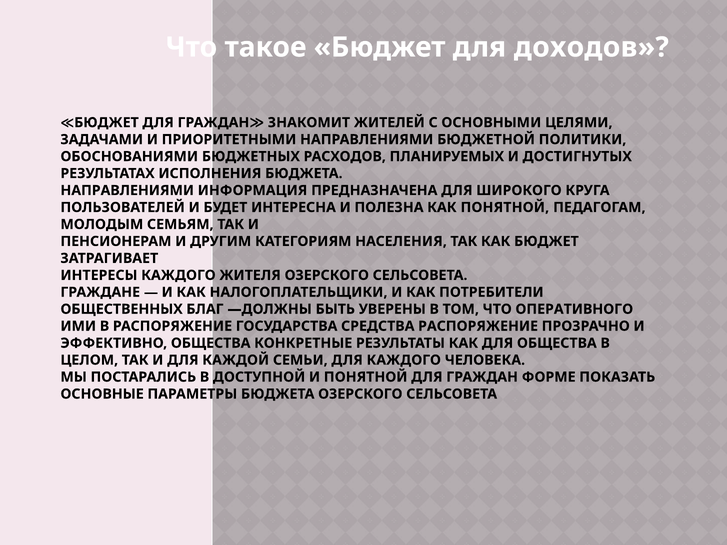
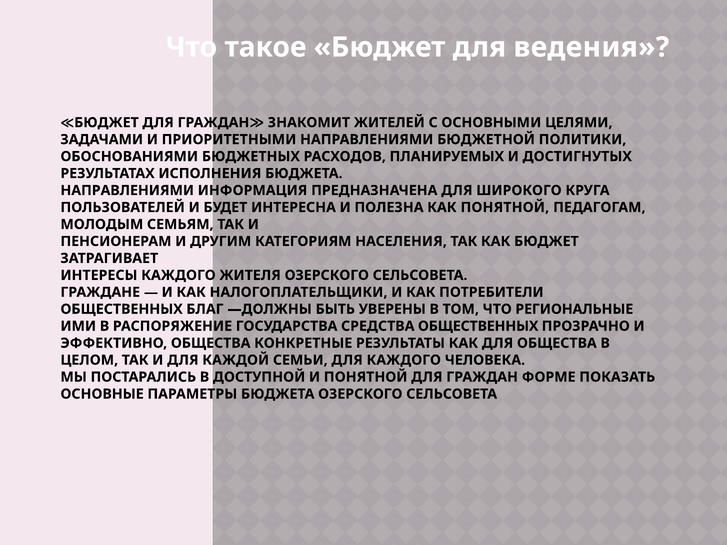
доходов: доходов -> ведения (591, 47)
ОПЕРАТИВНОГО: ОПЕРАТИВНОГО -> РЕГИОНАЛЬНЫЕ (574, 309)
СРЕДСТВА РАСПОРЯЖЕНИЕ: РАСПОРЯЖЕНИЕ -> ОБЩЕСТВЕННЫХ (478, 326)
